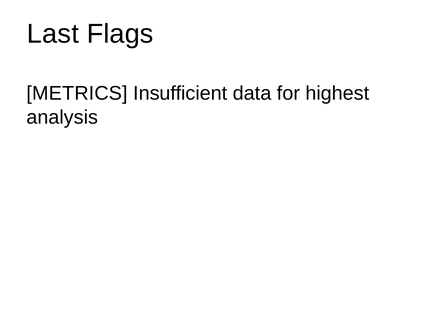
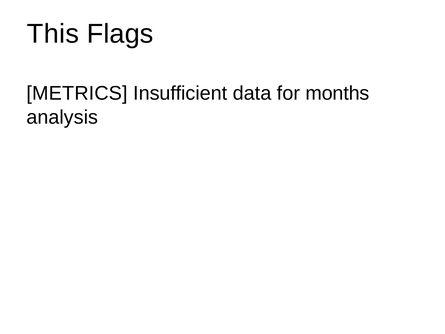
Last: Last -> This (53, 34)
highest: highest -> months (337, 93)
